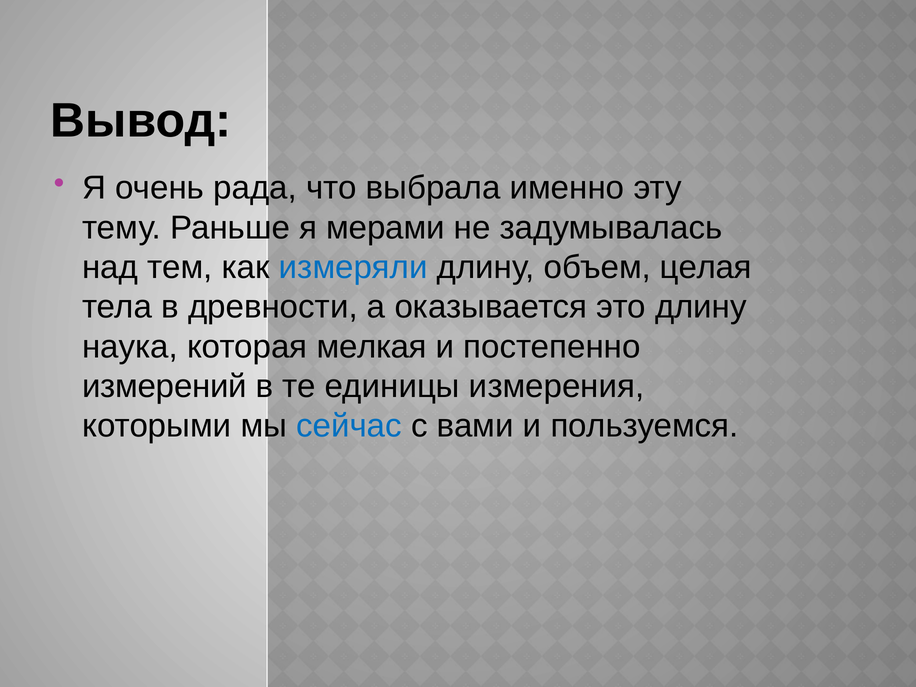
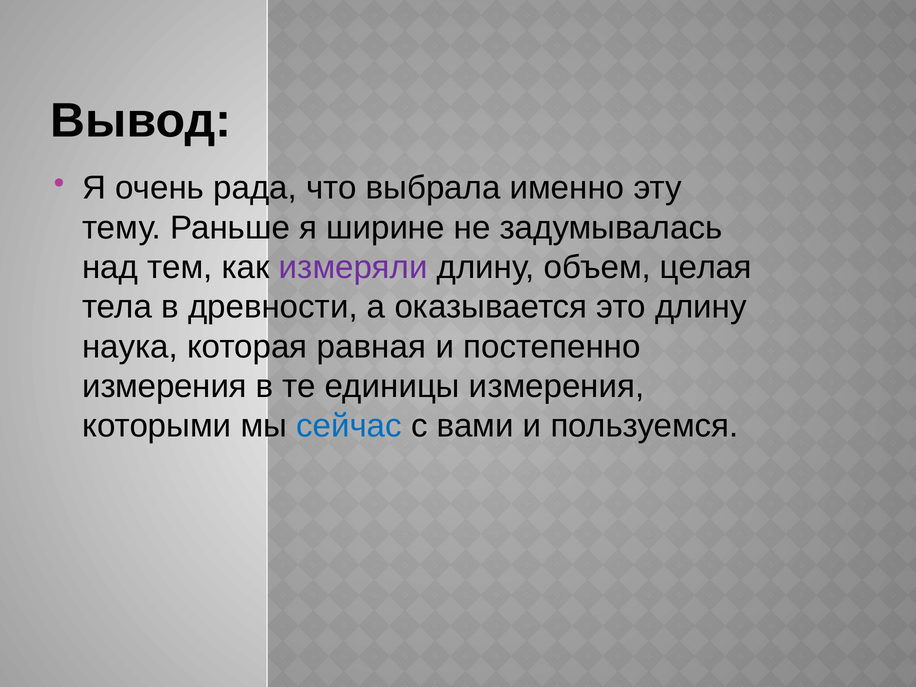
мерами: мерами -> ширине (385, 228)
измеряли colour: blue -> purple (353, 267)
мелкая: мелкая -> равная (371, 347)
измерений: измерений -> измерения (164, 386)
